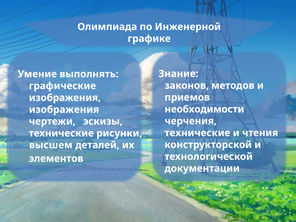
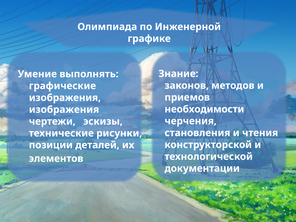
технические: технические -> становления (197, 133)
высшем: высшем -> позиции (51, 145)
